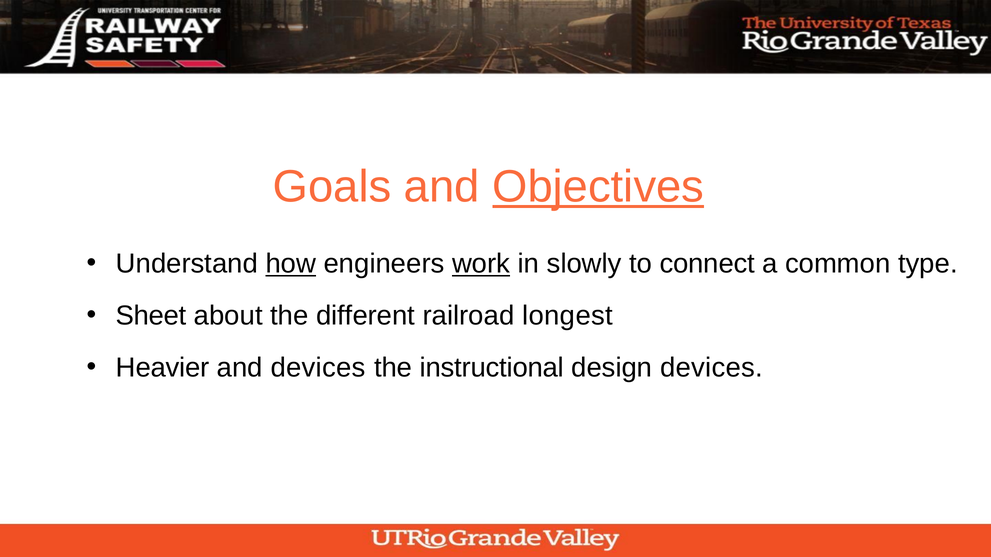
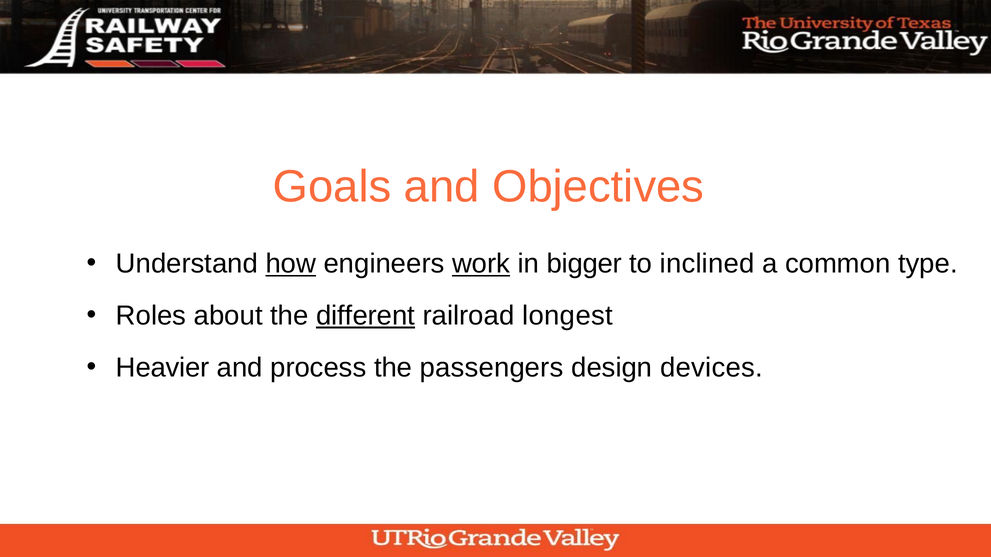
Objectives underline: present -> none (598, 187)
slowly: slowly -> bigger (584, 264)
connect: connect -> inclined (707, 264)
Sheet: Sheet -> Roles (151, 316)
different underline: none -> present (366, 316)
and devices: devices -> process (318, 368)
instructional: instructional -> passengers (492, 368)
